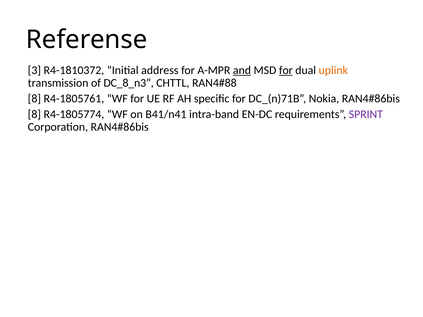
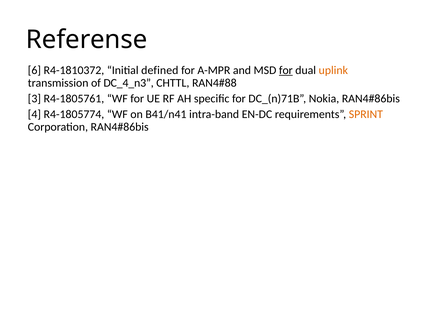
3: 3 -> 6 (34, 70)
address: address -> defined (160, 70)
and underline: present -> none (242, 70)
DC_8_n3: DC_8_n3 -> DC_4_n3 (129, 83)
8: 8 -> 3 (34, 99)
8: 8 -> 4 (34, 114)
SPRINT colour: purple -> orange (366, 114)
